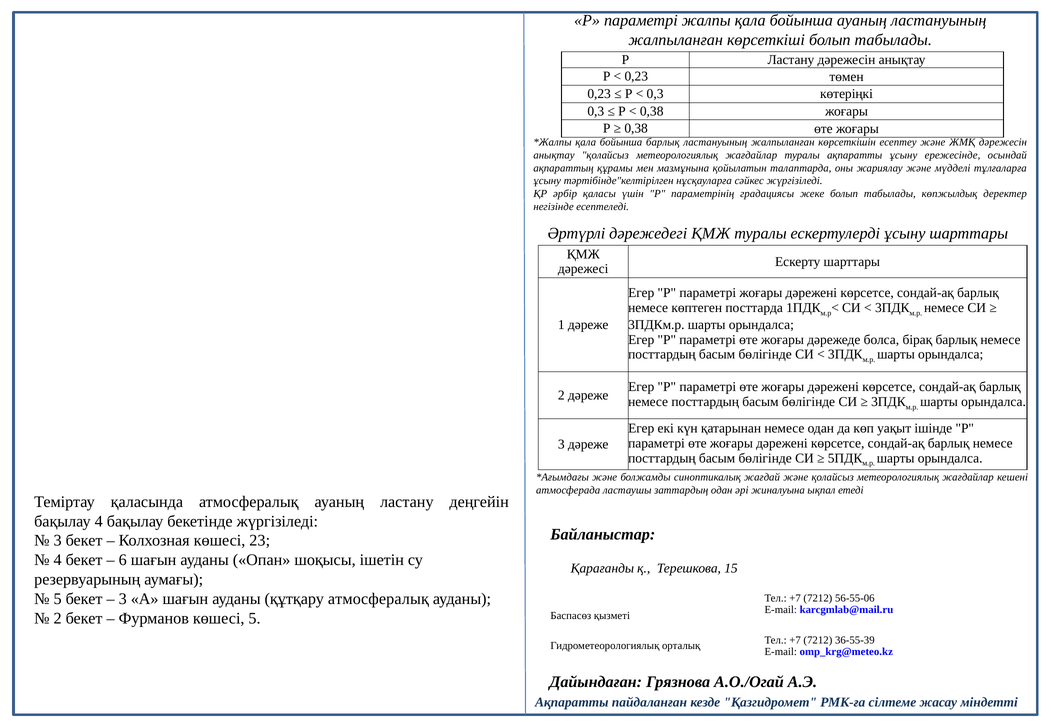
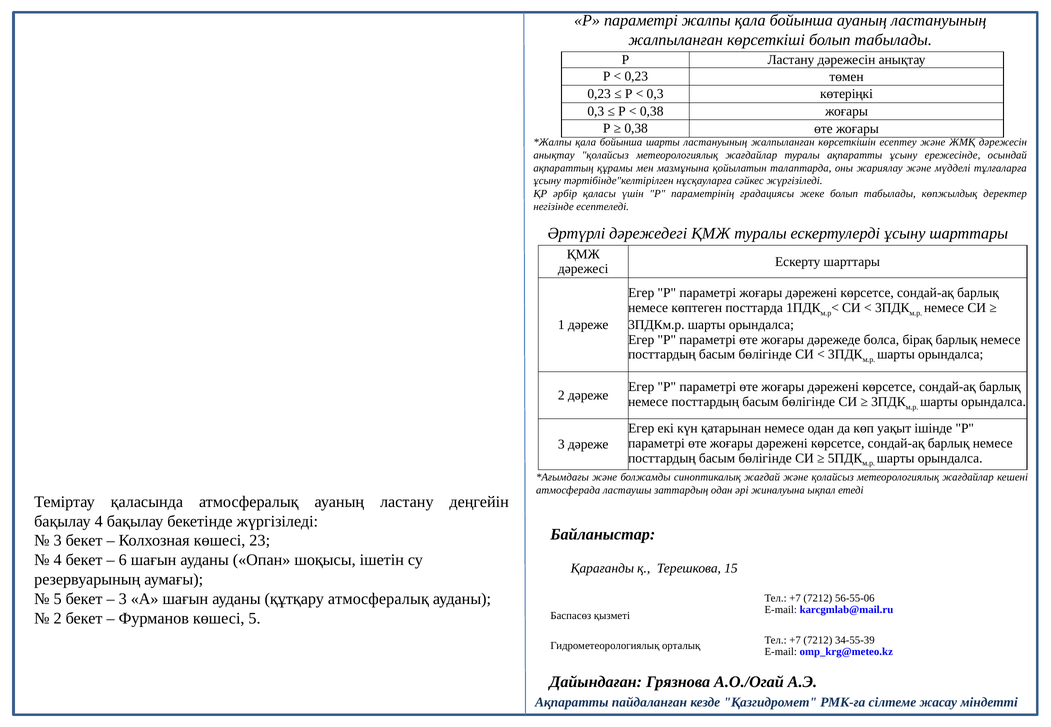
бойынша барлық: барлық -> шарты (663, 142)
36-55-39: 36-55-39 -> 34-55-39 (855, 640)
